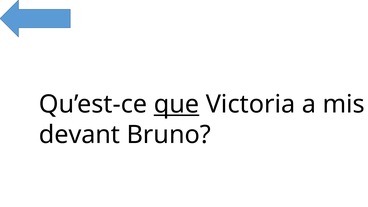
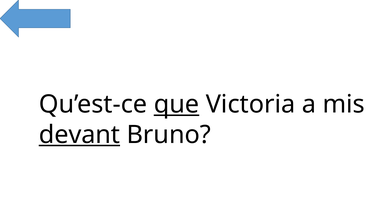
devant underline: none -> present (79, 135)
